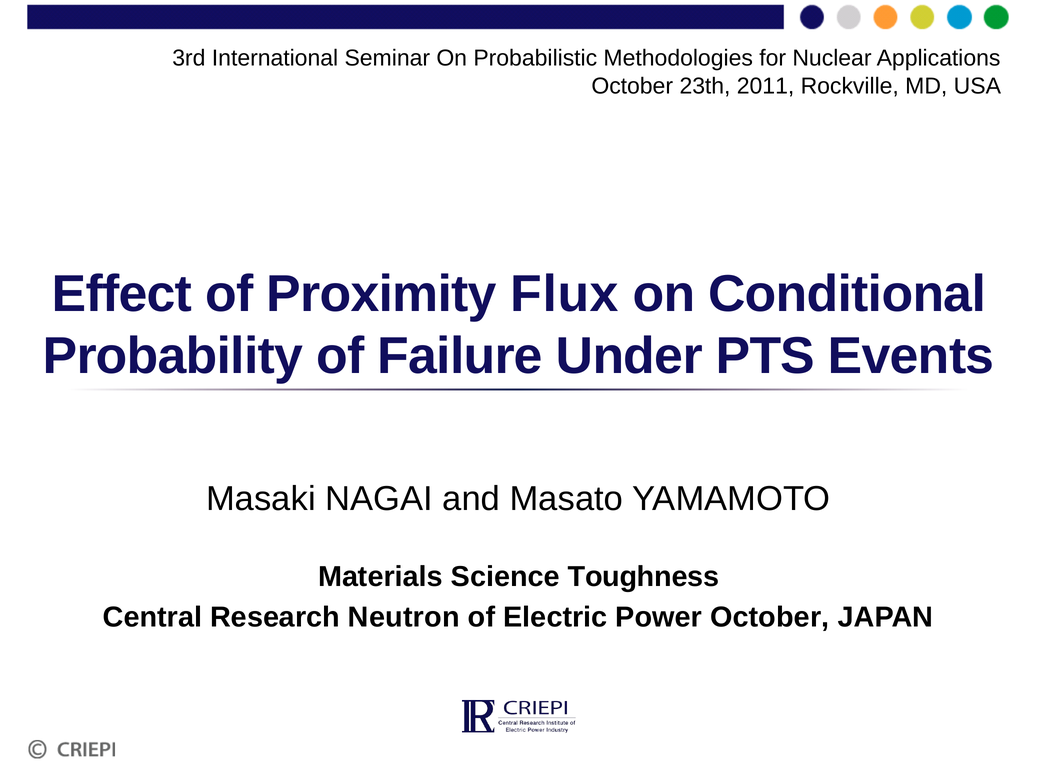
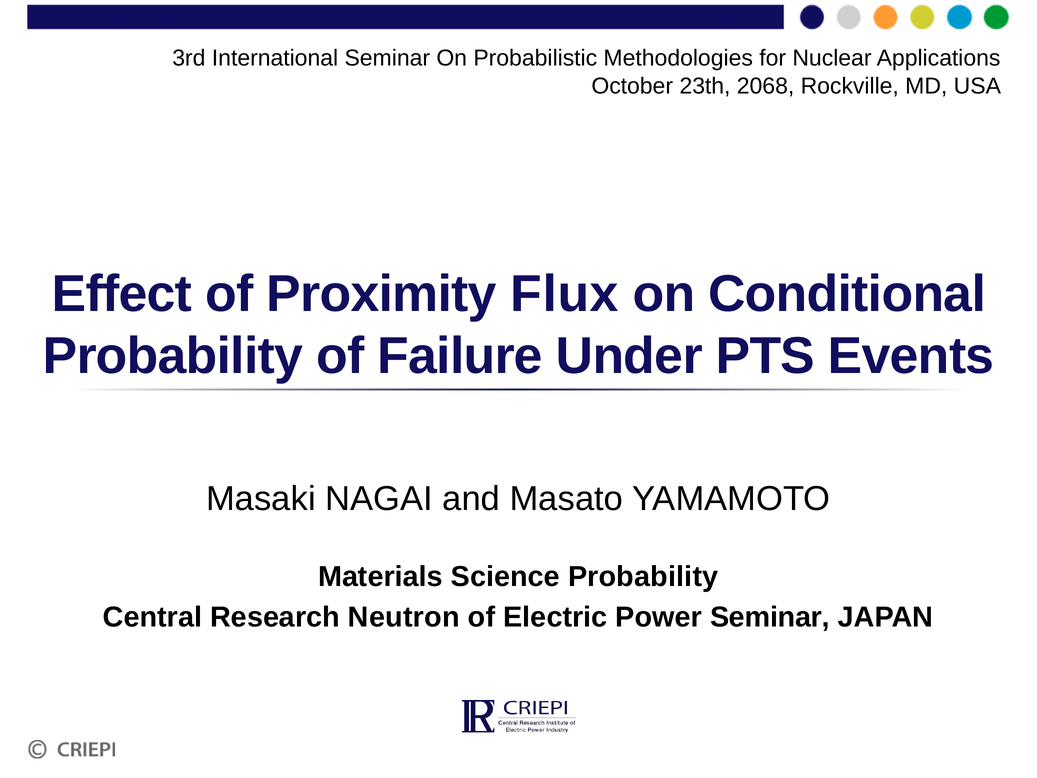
2011: 2011 -> 2068 (766, 86)
Science Toughness: Toughness -> Probability (643, 577)
Power October: October -> Seminar (770, 617)
